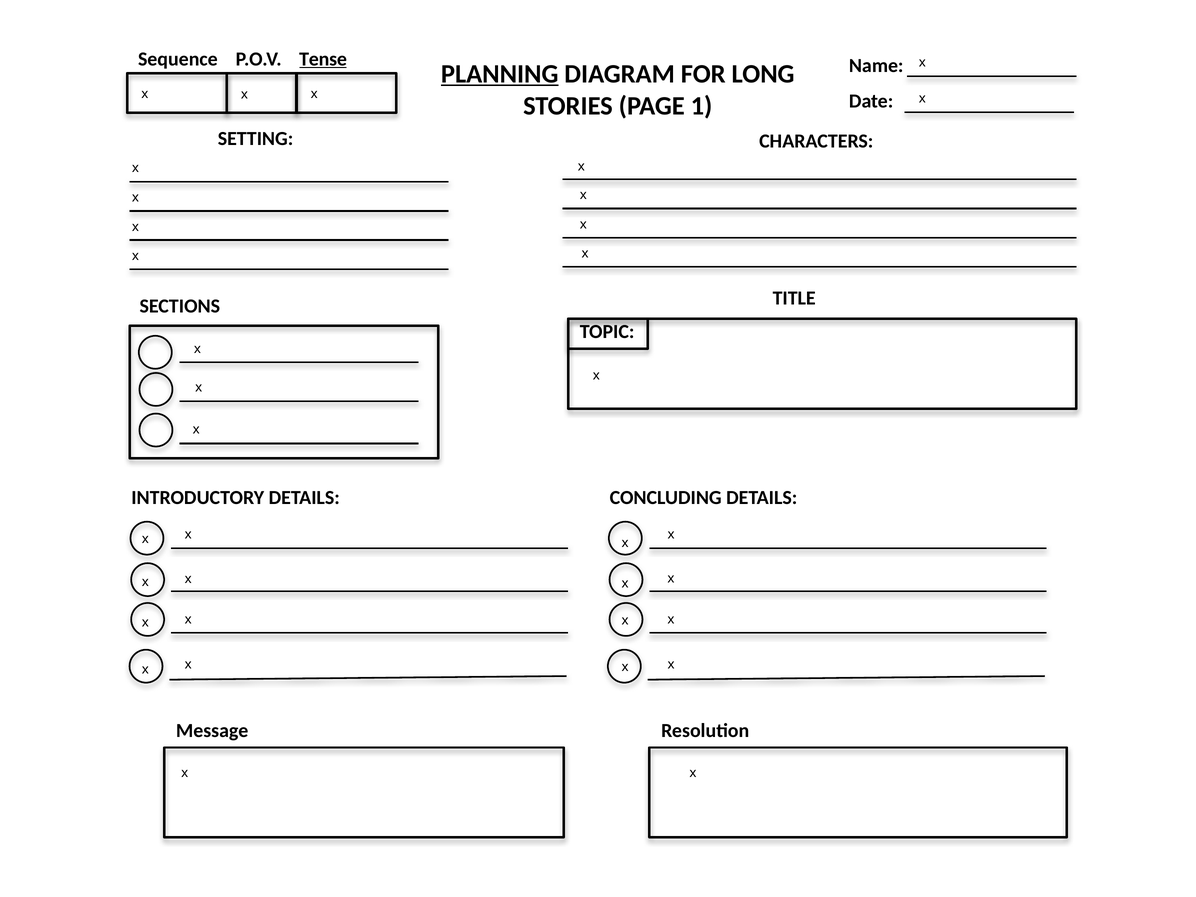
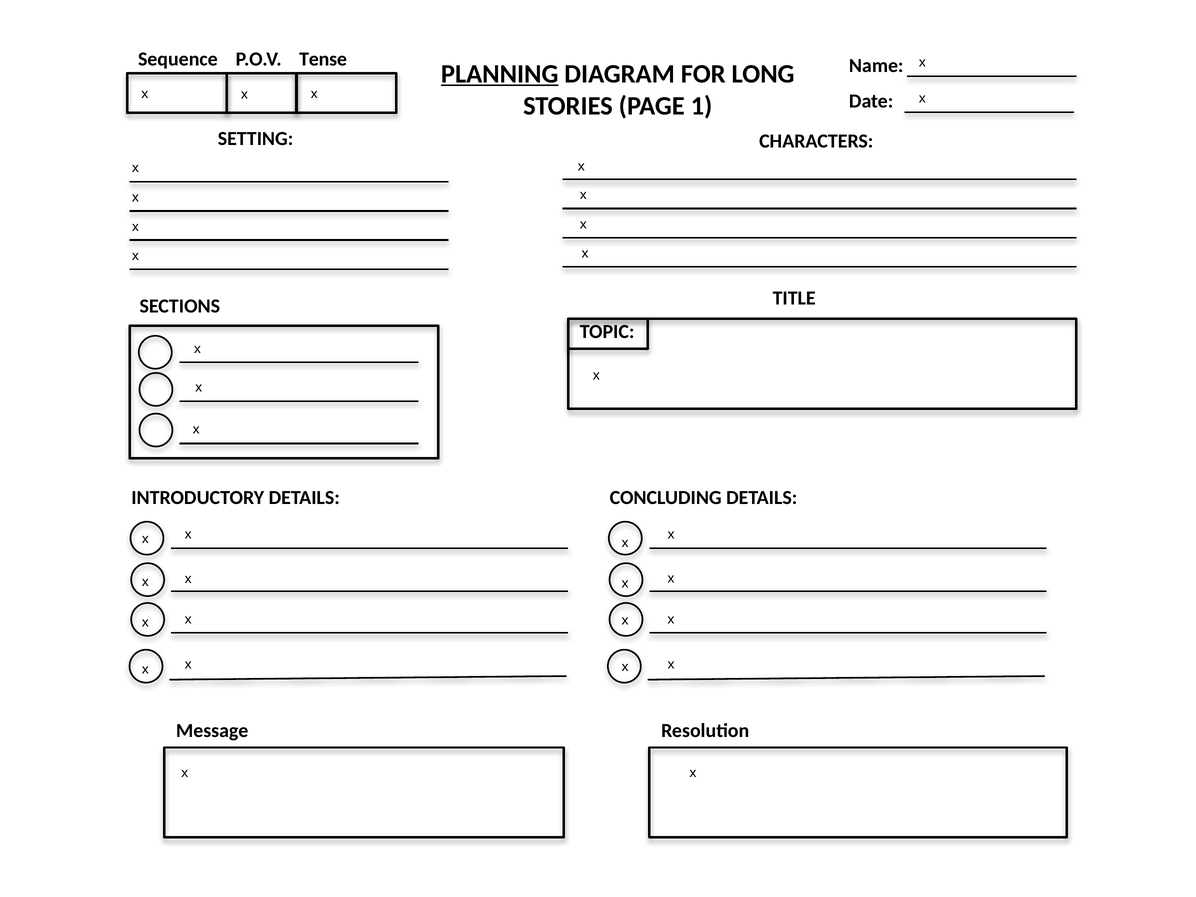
Tense underline: present -> none (323, 59)
